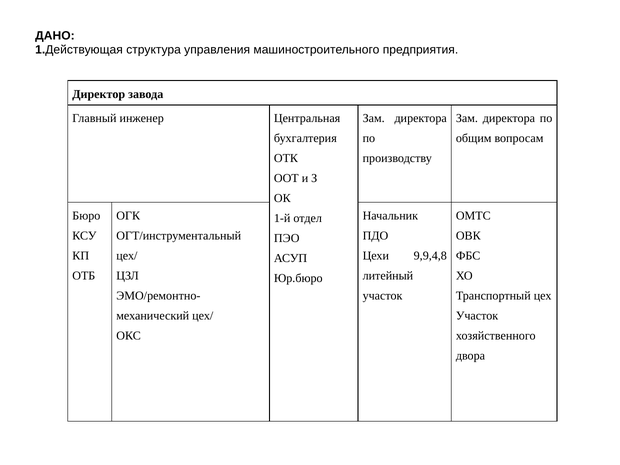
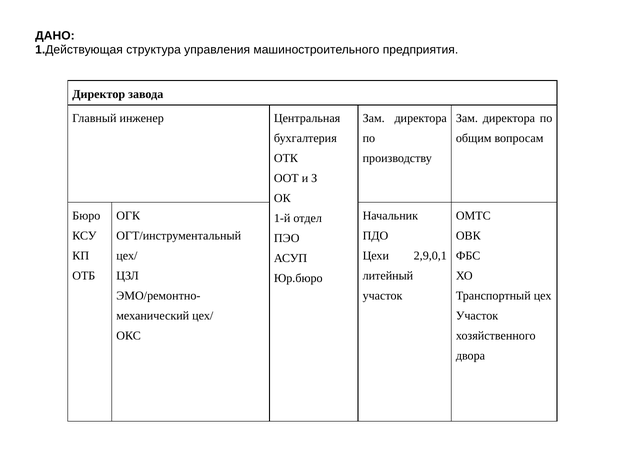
9,9,4,8: 9,9,4,8 -> 2,9,0,1 (430, 256)
